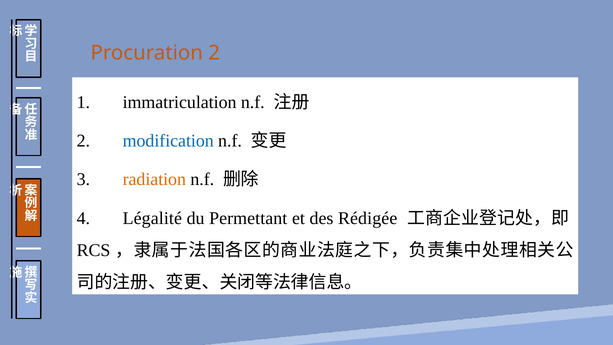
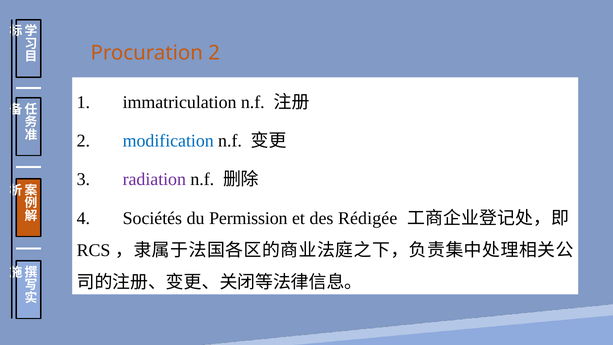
radiation colour: orange -> purple (154, 179)
Légalité: Légalité -> Sociétés (152, 218)
Permettant: Permettant -> Permission (248, 218)
